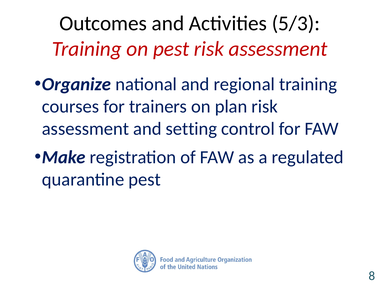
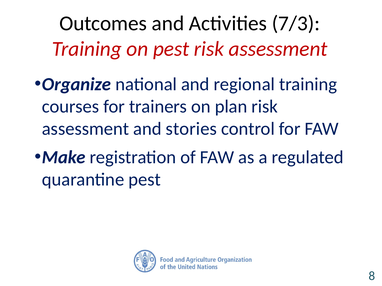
5/3: 5/3 -> 7/3 (296, 23)
setting: setting -> stories (191, 129)
